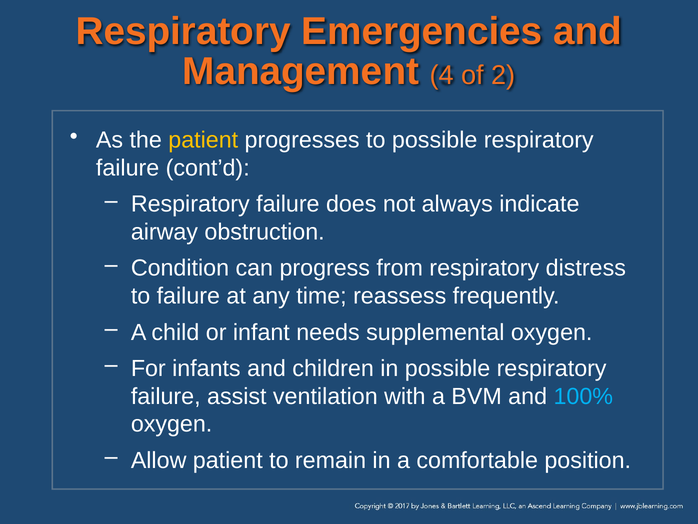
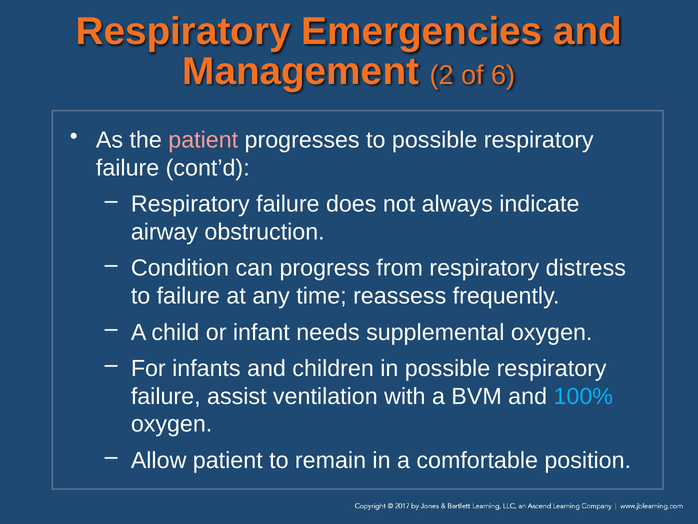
4: 4 -> 2 (442, 75)
2: 2 -> 6 (503, 75)
patient colour: yellow -> pink (203, 140)
